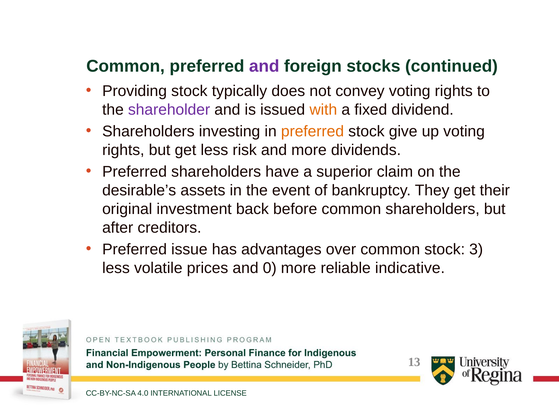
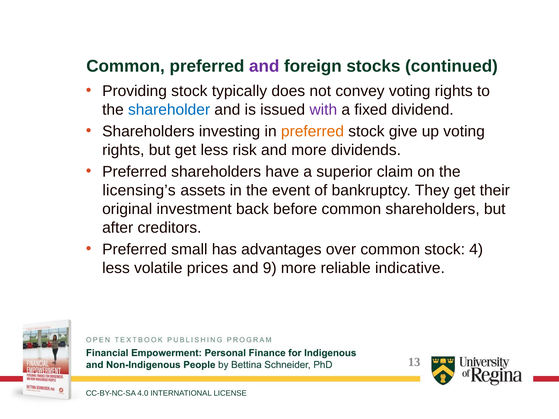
shareholder colour: purple -> blue (169, 110)
with colour: orange -> purple (323, 110)
desirable’s: desirable’s -> licensing’s (139, 190)
issue: issue -> small (189, 250)
3: 3 -> 4 (476, 250)
0: 0 -> 9 (270, 268)
